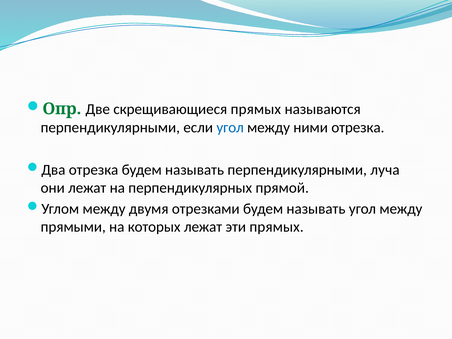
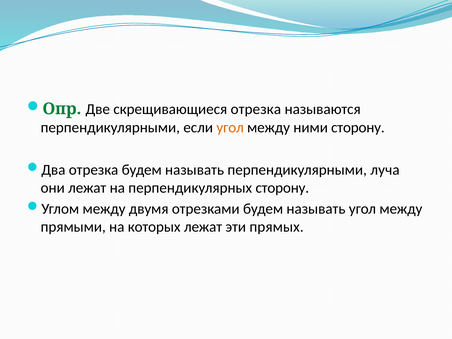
скрещивающиеся прямых: прямых -> отрезка (256, 109)
угол colour: blue -> orange (230, 128)
ними отрезка: отрезка -> сторону (358, 128)
перпендикулярных прямой: прямой -> сторону (282, 188)
